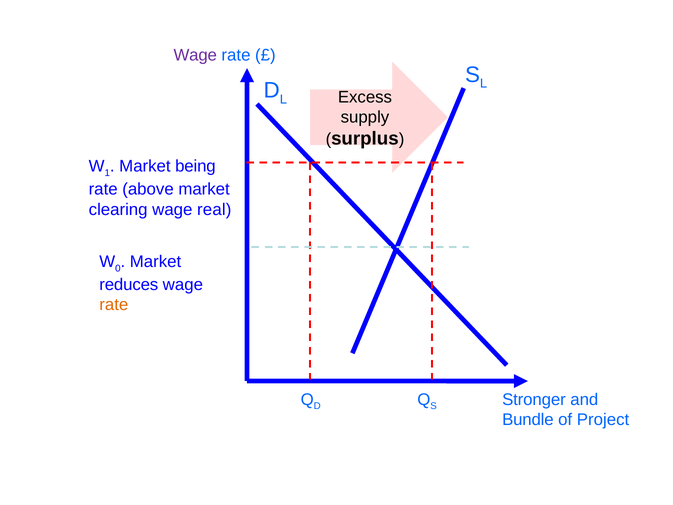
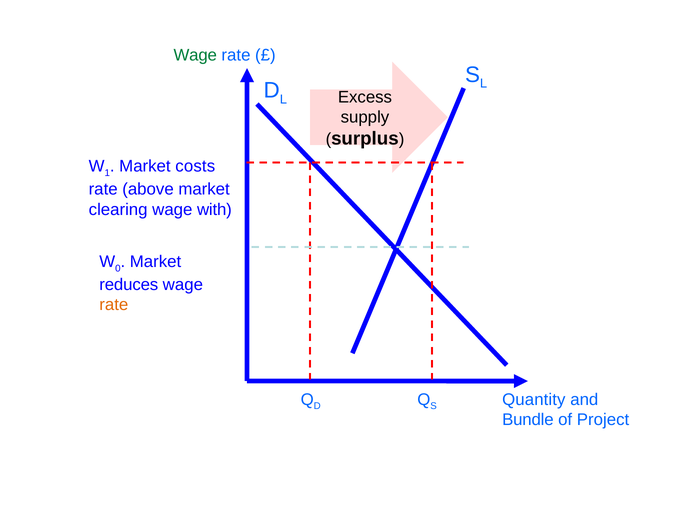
Wage colour: purple -> green (195, 55)
being: being -> costs (195, 166)
real: real -> with (214, 209)
Stronger: Stronger -> Quantity (534, 399)
